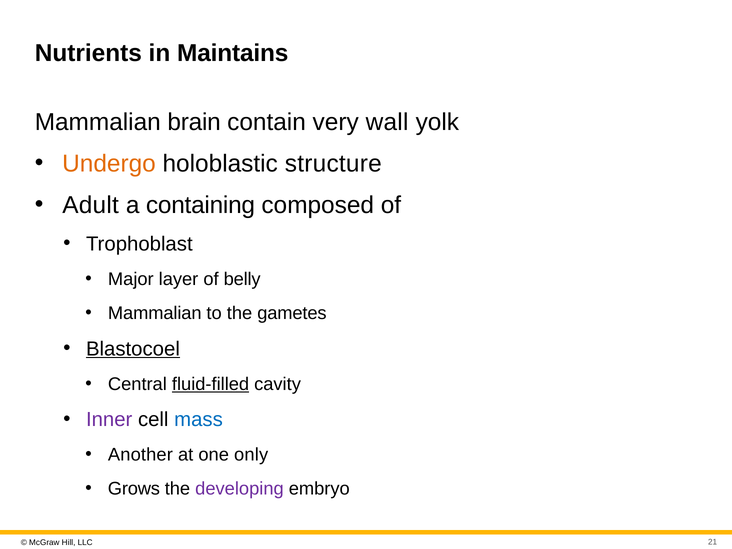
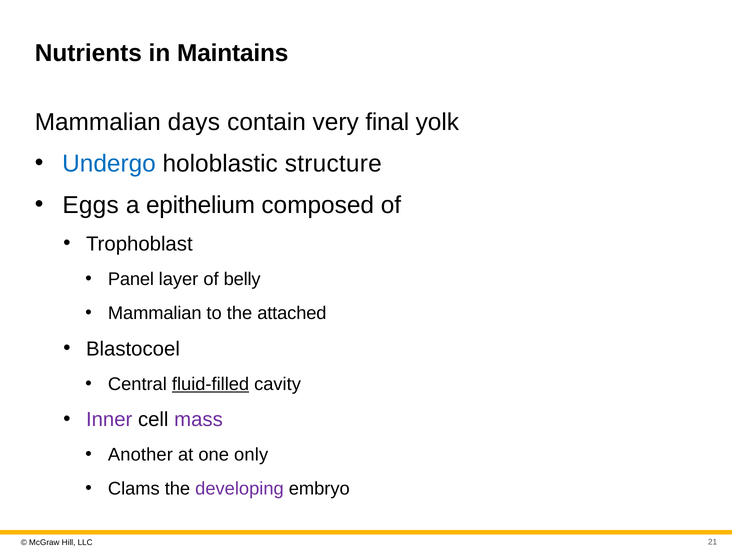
brain: brain -> days (194, 122)
wall: wall -> final (387, 122)
Undergo colour: orange -> blue (109, 164)
Adult: Adult -> Eggs (91, 205)
containing: containing -> epithelium (201, 205)
Major: Major -> Panel (131, 279)
gametes: gametes -> attached (292, 313)
Blastocoel underline: present -> none (133, 349)
mass colour: blue -> purple (199, 420)
Grows: Grows -> Clams (134, 489)
